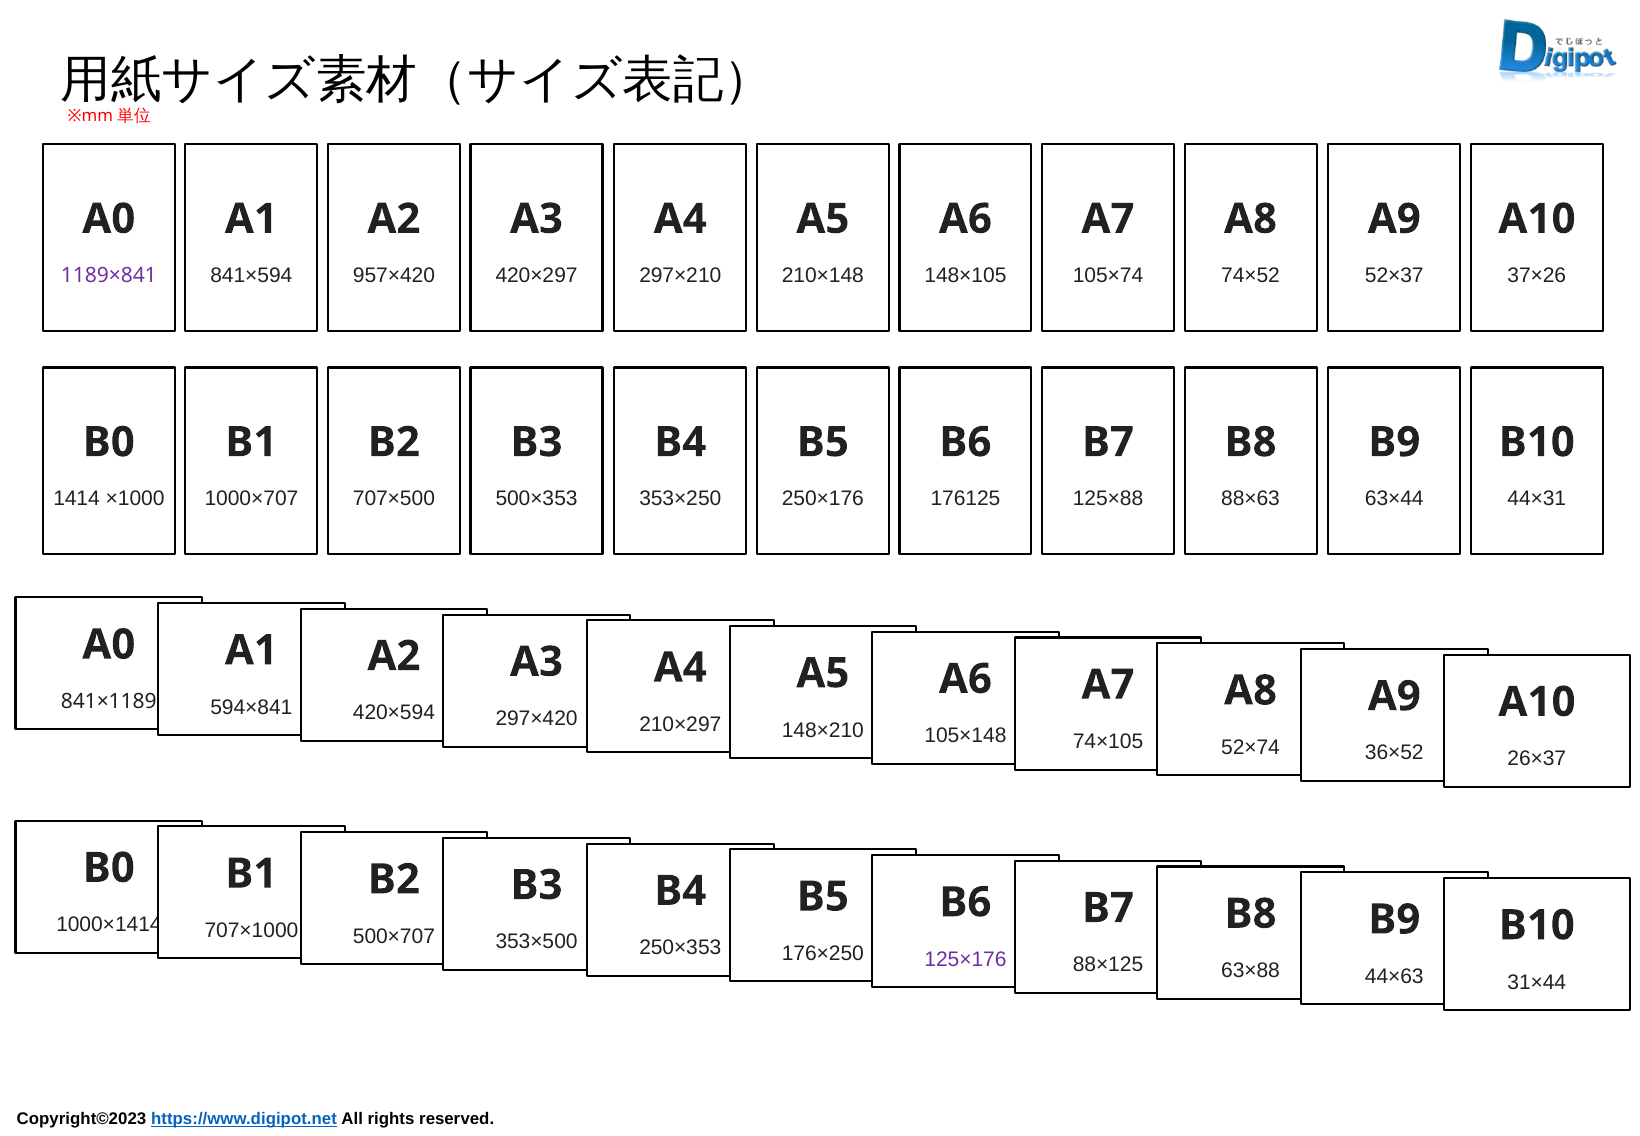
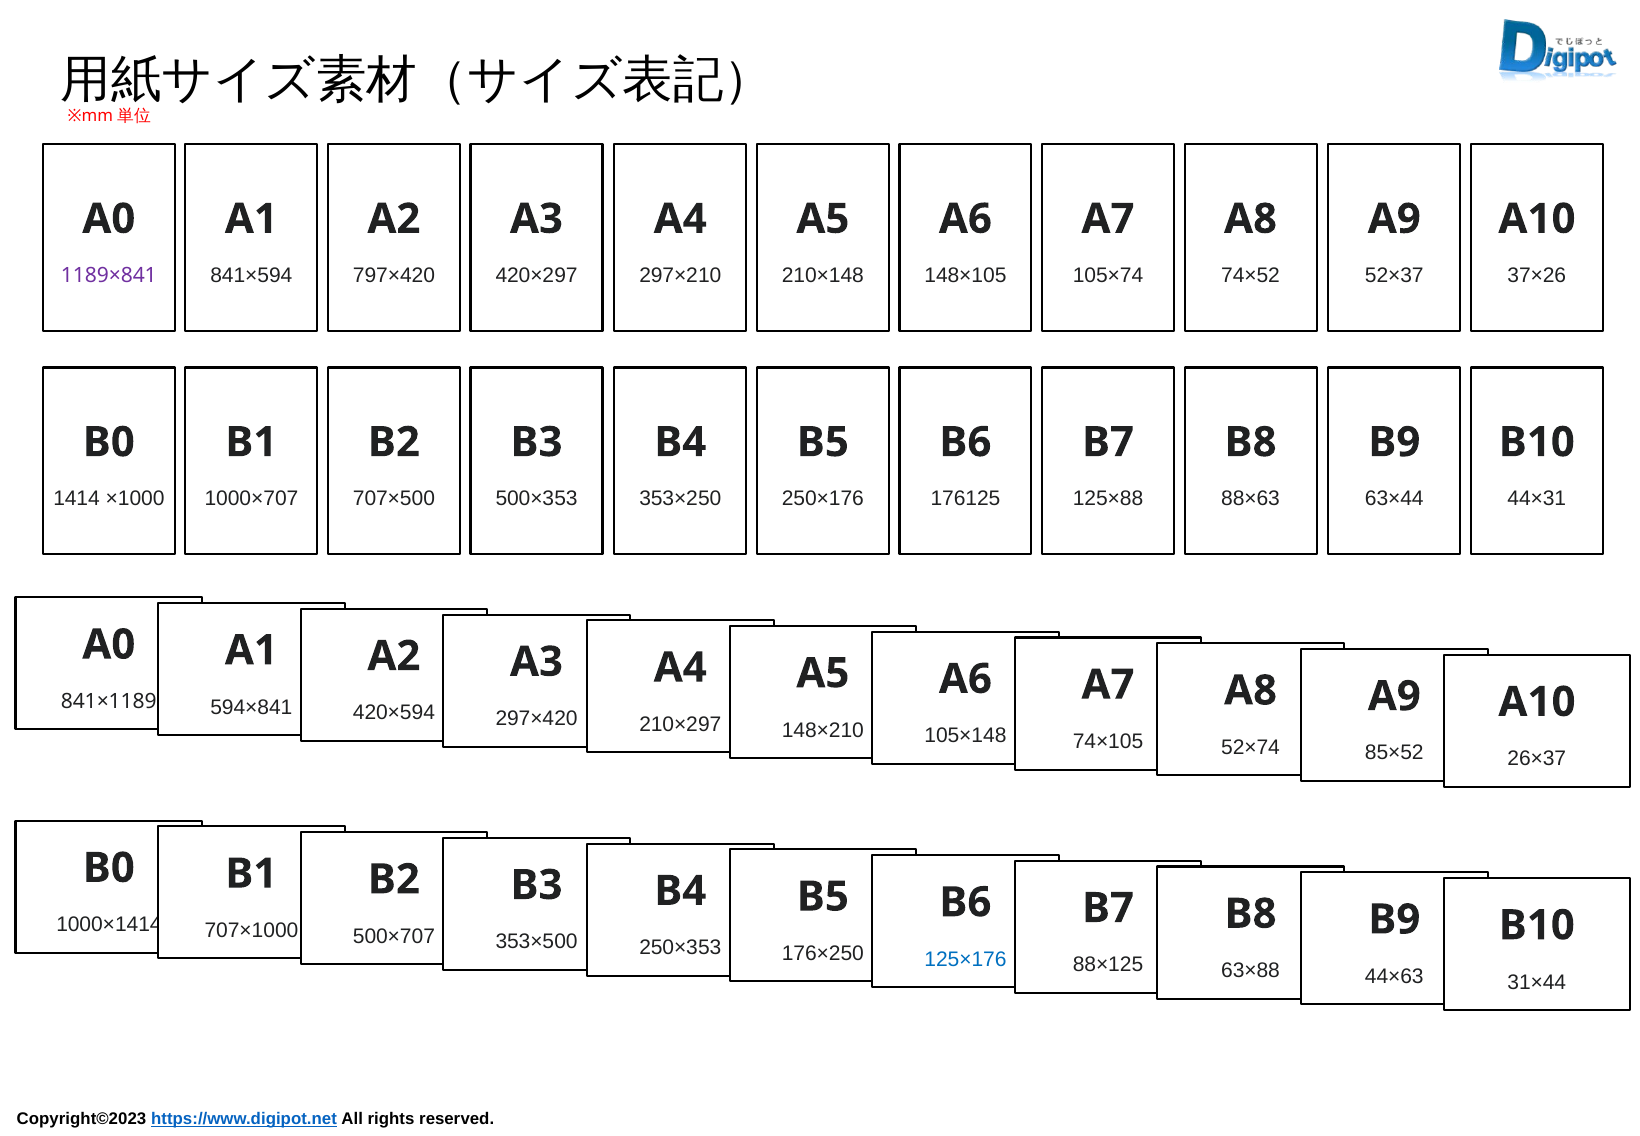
957×420: 957×420 -> 797×420 (394, 276)
36×52: 36×52 -> 85×52 (1394, 753)
125×176 colour: purple -> blue (965, 959)
